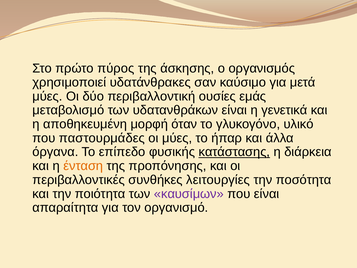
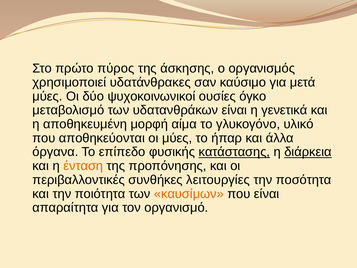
περιβαλλοντική: περιβαλλοντική -> ψυχοκοινωνικοί (151, 96)
εμάς: εμάς -> όγκο (253, 96)
όταν: όταν -> αίμα (184, 124)
παστουρμάδες: παστουρμάδες -> αποθηκεύονται (102, 138)
διάρκεια underline: none -> present (308, 152)
καυσίμων colour: purple -> orange (189, 194)
